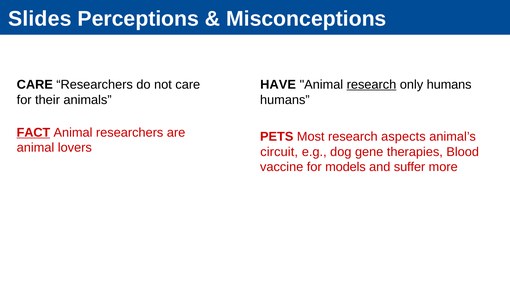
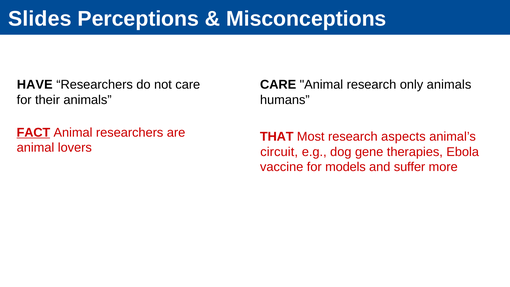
CARE: CARE -> HAVE (35, 85)
HAVE: HAVE -> CARE (278, 85)
research underline: present -> none (371, 85)
only humans: humans -> animals (449, 85)
PETS: PETS -> THAT (277, 136)
Blood: Blood -> Ebola (463, 152)
